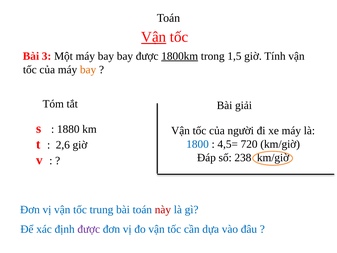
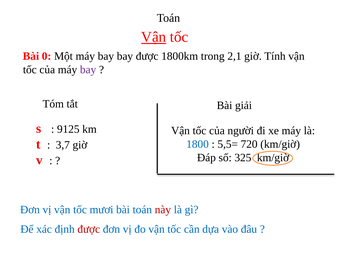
3: 3 -> 0 (47, 56)
1800km underline: present -> none (180, 56)
1,5: 1,5 -> 2,1 (234, 56)
bay colour: orange -> purple (88, 69)
1880: 1880 -> 9125 (68, 129)
2,6: 2,6 -> 3,7 (63, 145)
4,5=: 4,5= -> 5,5= (228, 144)
238: 238 -> 325 (243, 157)
trung: trung -> mươi (102, 209)
được colour: purple -> red (89, 229)
